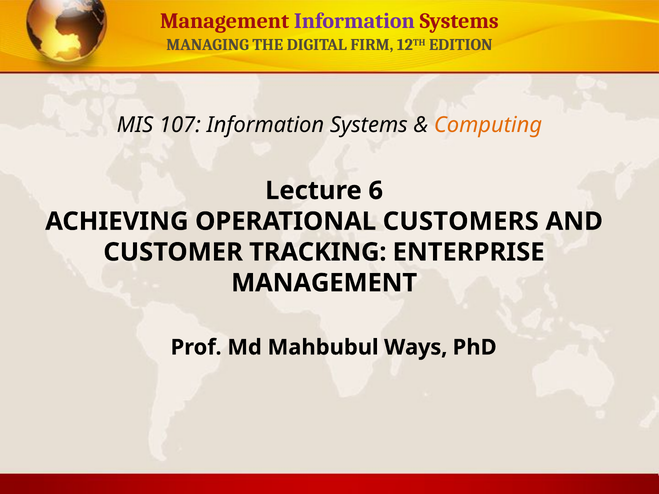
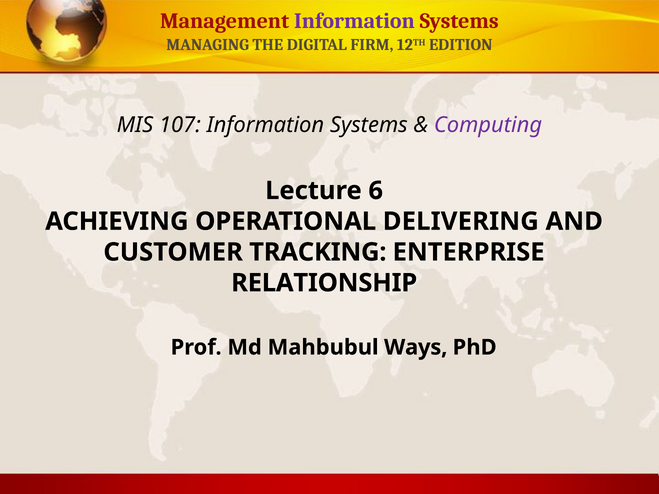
Computing colour: orange -> purple (488, 125)
CUSTOMERS: CUSTOMERS -> DELIVERING (461, 221)
MANAGEMENT: MANAGEMENT -> RELATIONSHIP (324, 283)
